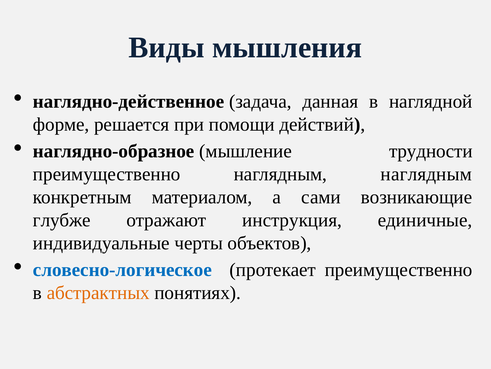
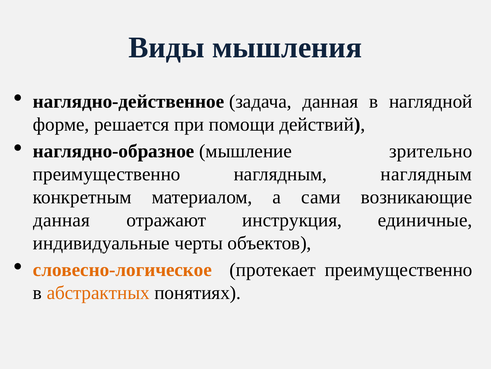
трудности: трудности -> зрительно (431, 151)
глубже: глубже -> данная (62, 220)
словесно-логическое colour: blue -> orange (122, 269)
